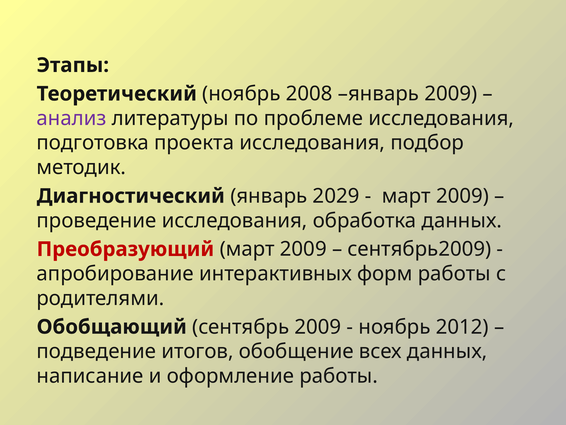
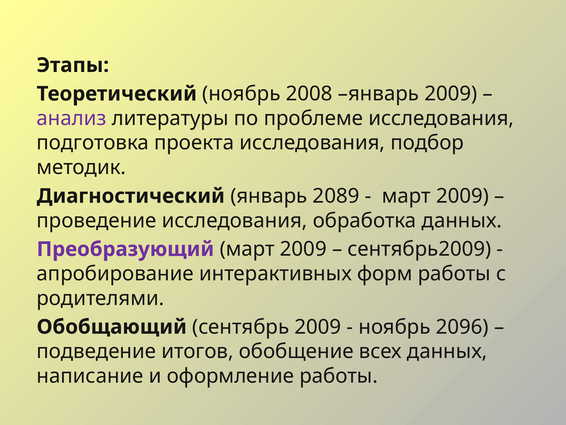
2029: 2029 -> 2089 (336, 196)
Преобразующий colour: red -> purple (125, 249)
2012: 2012 -> 2096 (462, 327)
